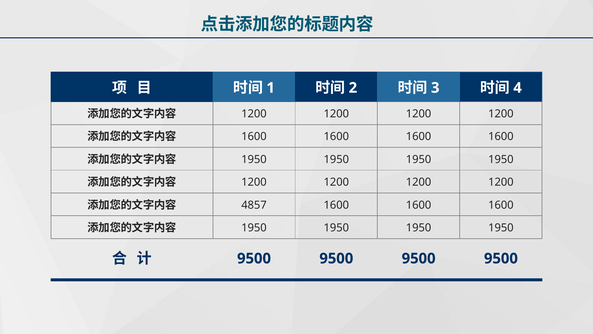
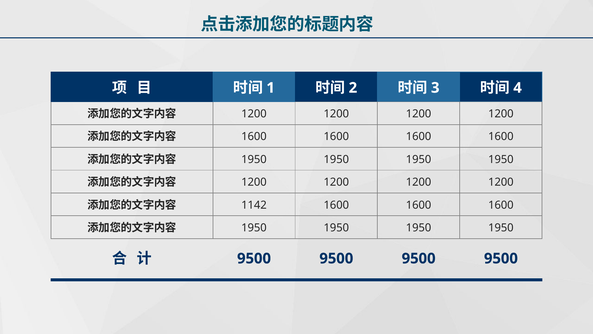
4857: 4857 -> 1142 (254, 205)
